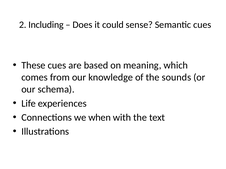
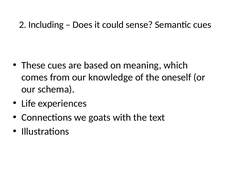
sounds: sounds -> oneself (176, 78)
when: when -> goats (100, 118)
